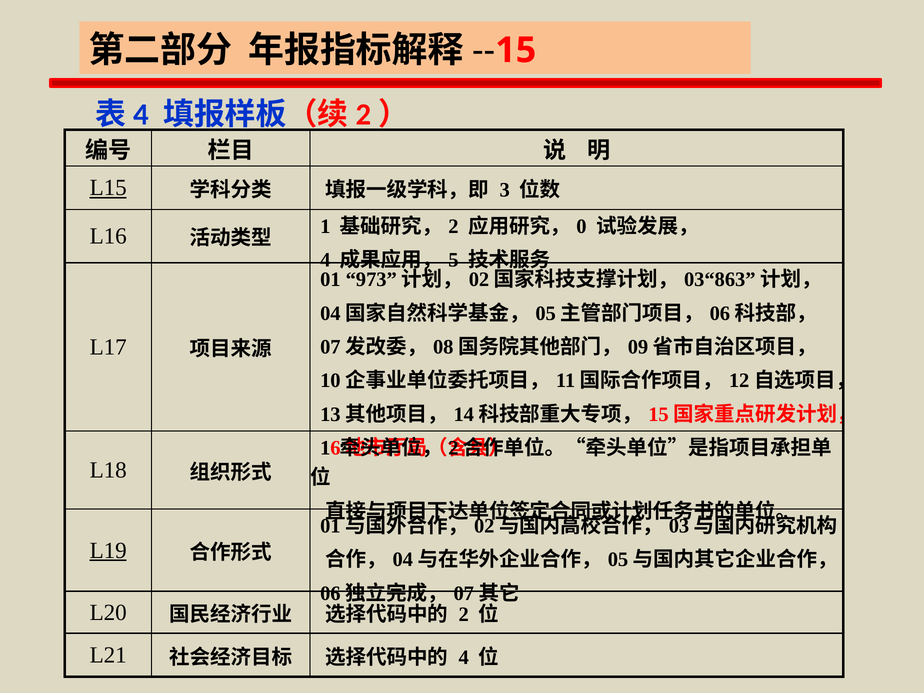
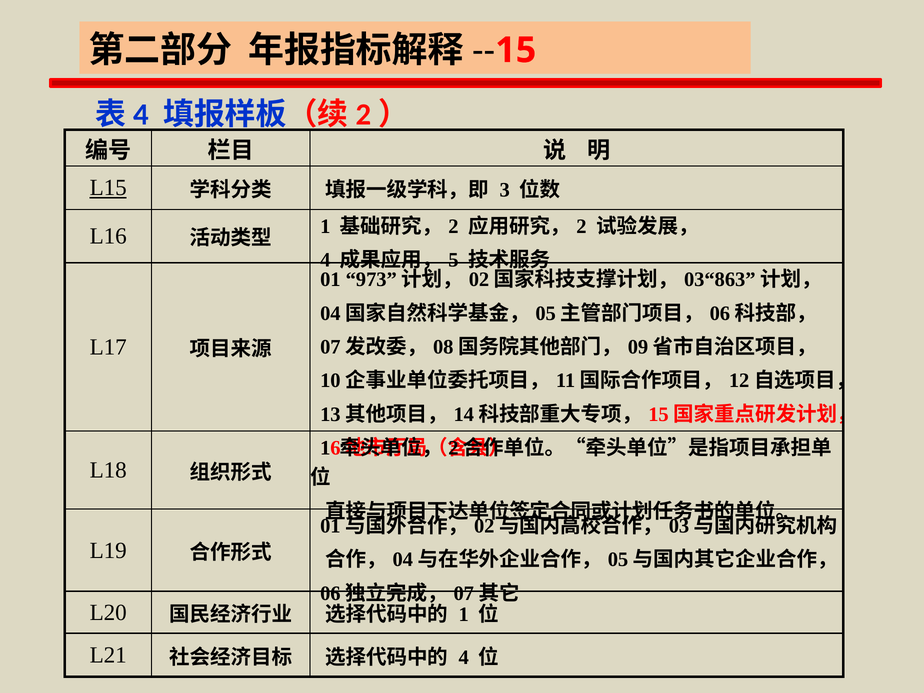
0: 0 -> 2 (582, 226)
L19 underline: present -> none (108, 550)
2: 2 -> 1 (464, 614)
